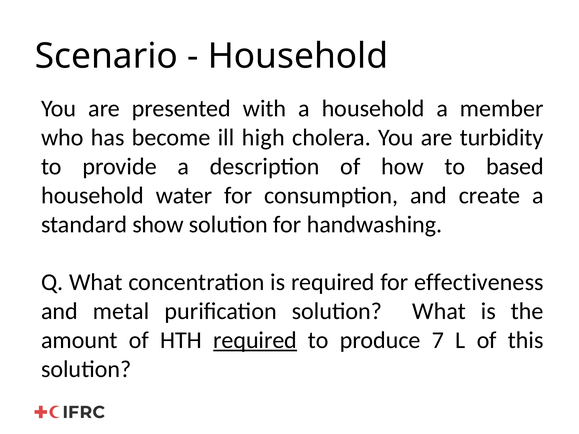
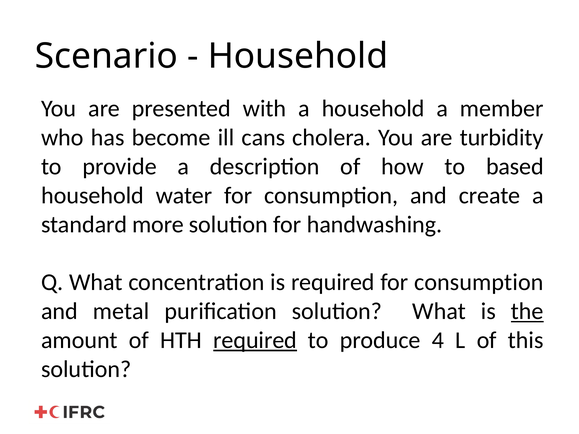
high: high -> cans (263, 138)
show: show -> more (158, 225)
required for effectiveness: effectiveness -> consumption (479, 282)
the underline: none -> present (527, 311)
7: 7 -> 4 (438, 340)
